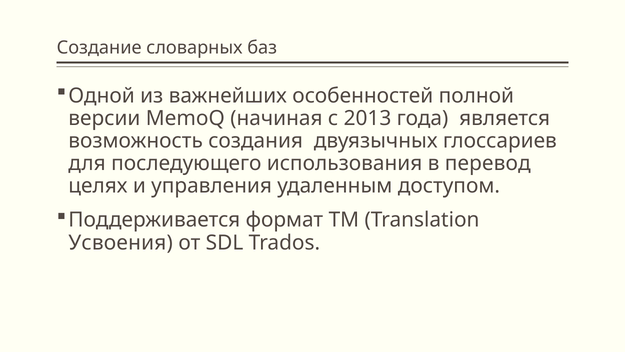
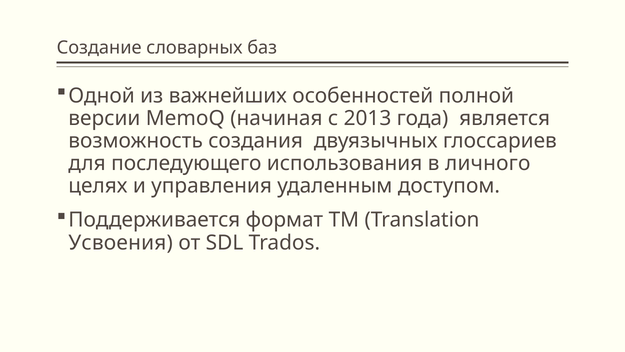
перевод: перевод -> личного (488, 163)
